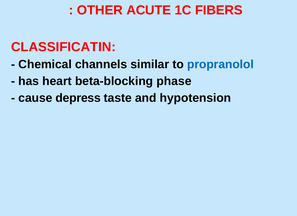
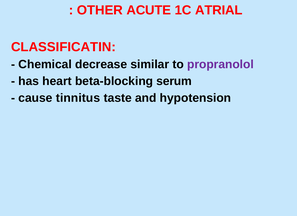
FIBERS: FIBERS -> ATRIAL (219, 10)
channels: channels -> decrease (101, 64)
propranolol colour: blue -> purple (220, 64)
phase: phase -> serum (174, 81)
depress: depress -> tinnitus (78, 98)
